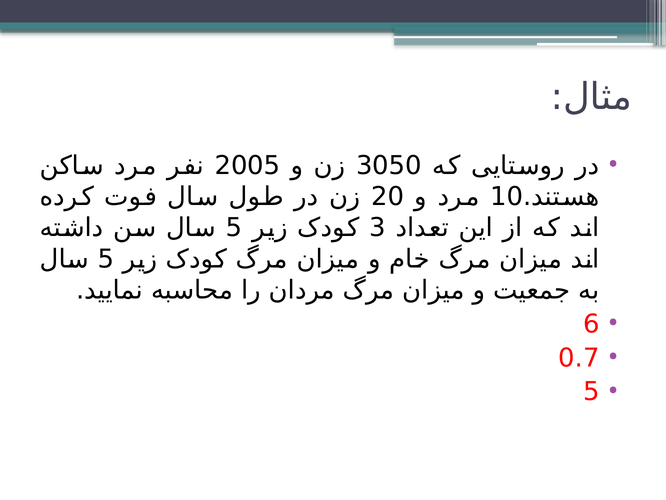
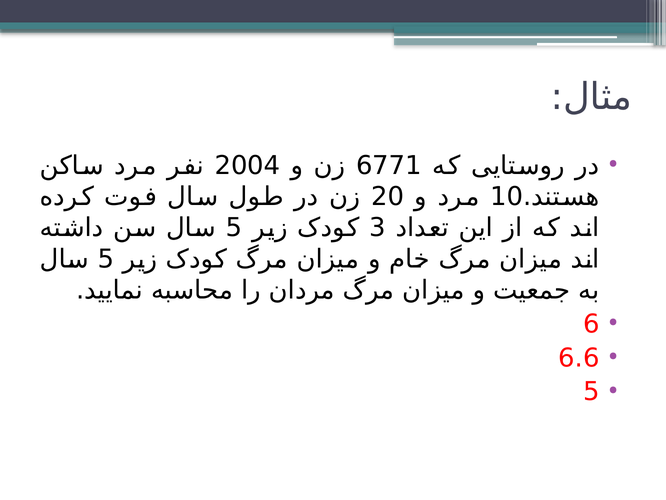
2005: 2005 -> 2004 (247, 166)
3050: 3050 -> 6771 (389, 166)
0.7: 0.7 -> 6.6 (579, 358)
